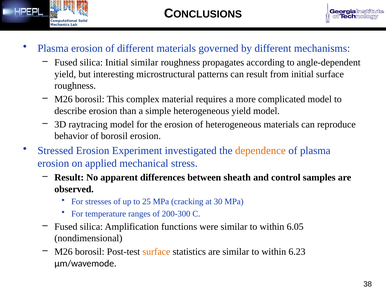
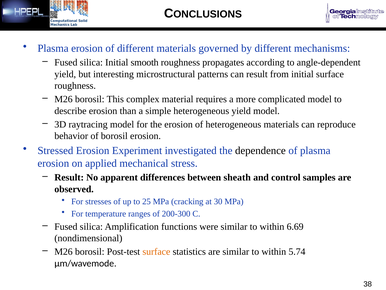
Initial similar: similar -> smooth (145, 62)
dependence colour: orange -> black (260, 150)
6.05: 6.05 -> 6.69 (295, 226)
6.23: 6.23 -> 5.74 (297, 251)
